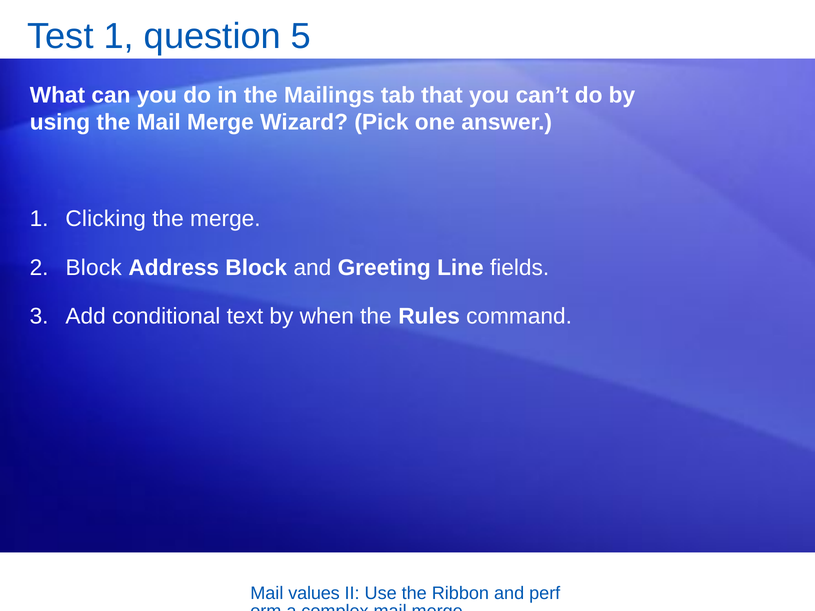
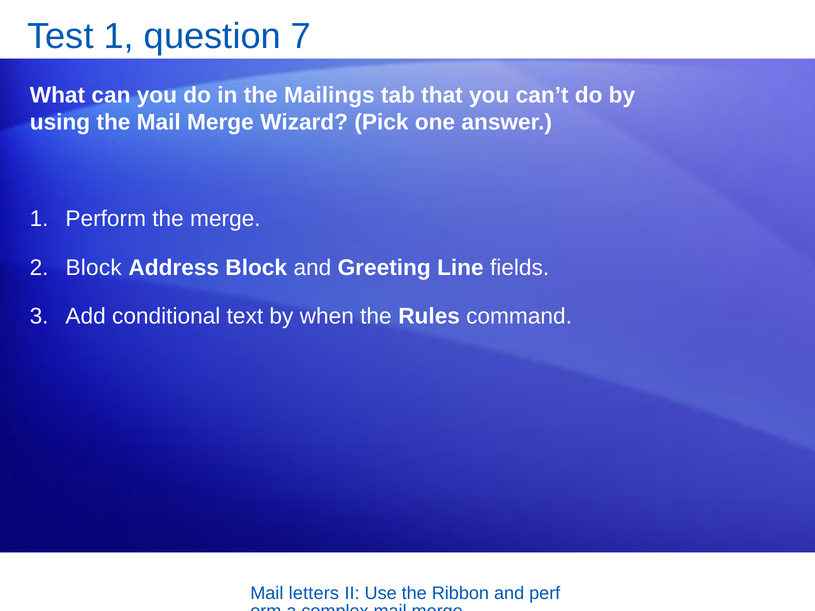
5: 5 -> 7 (301, 36)
Clicking: Clicking -> Perform (106, 219)
values: values -> letters (314, 593)
